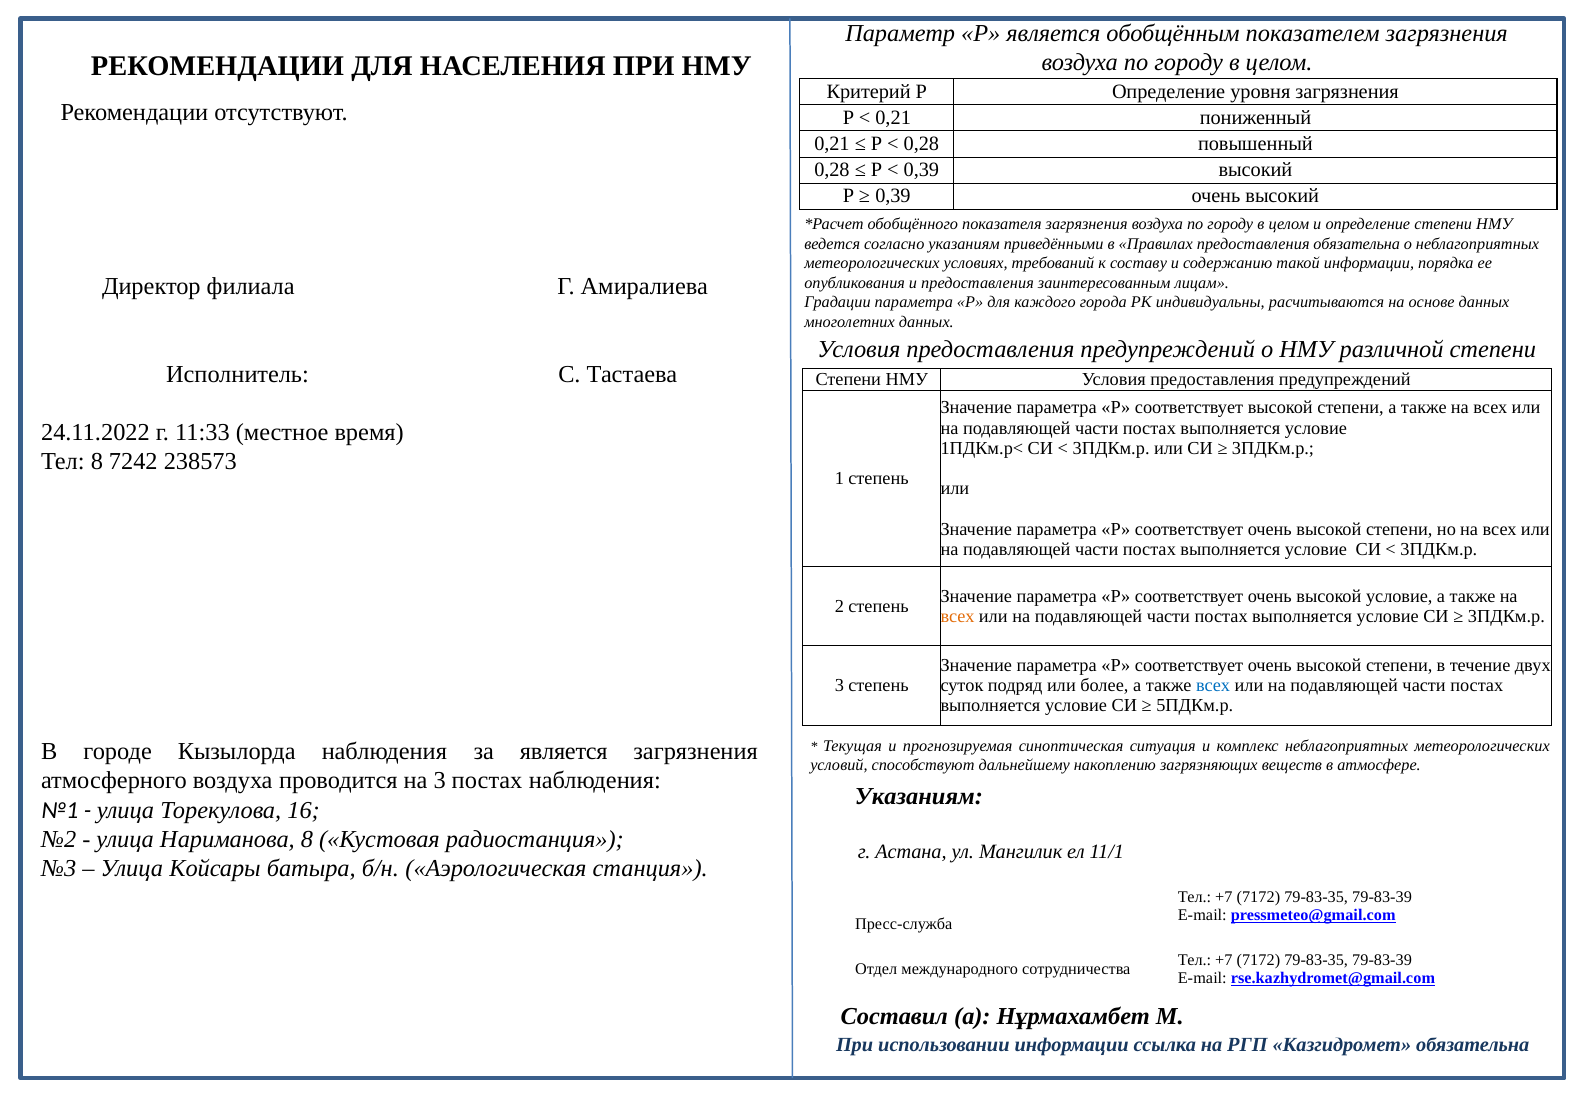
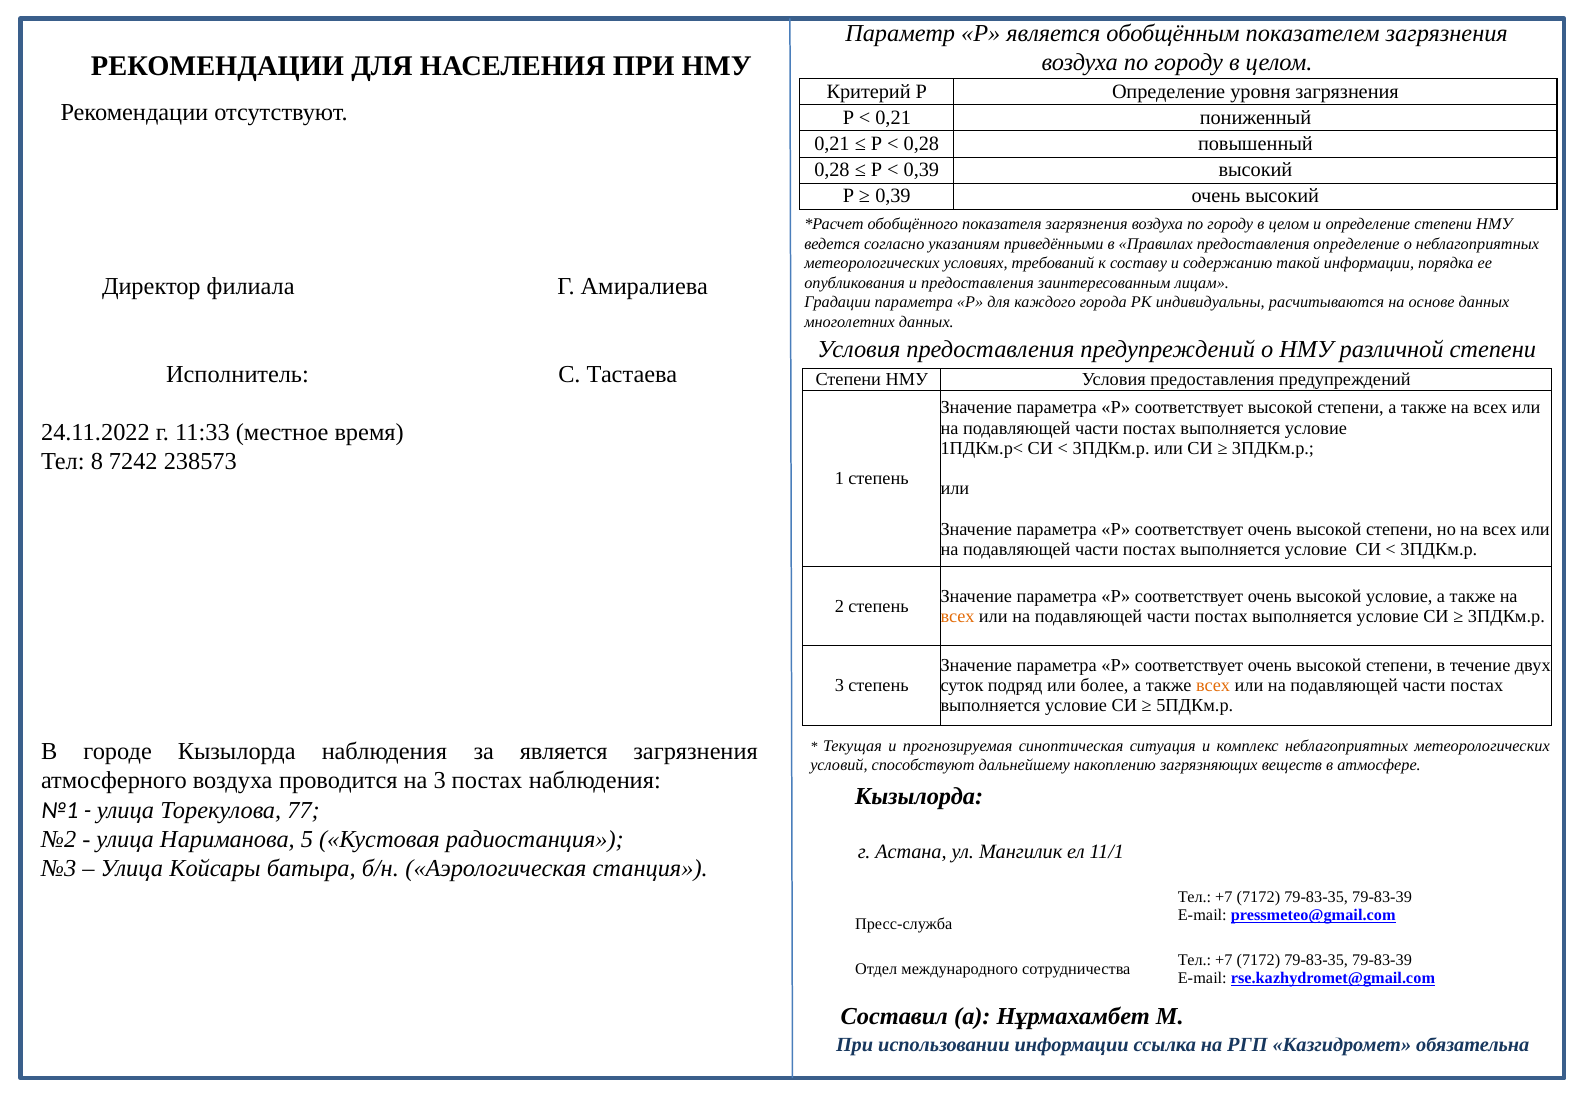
предоставления обязательна: обязательна -> определение (1357, 244)
всех colour: blue -> orange (1213, 686)
Указаниям: Указаниям -> Кызылорда (919, 797)
16: 16 -> 77 (304, 810)
Нариманова 8: 8 -> 5 (307, 840)
